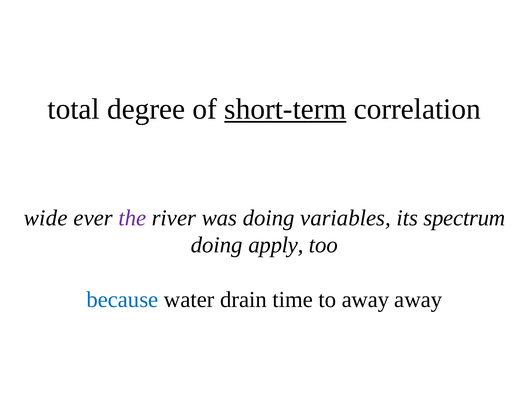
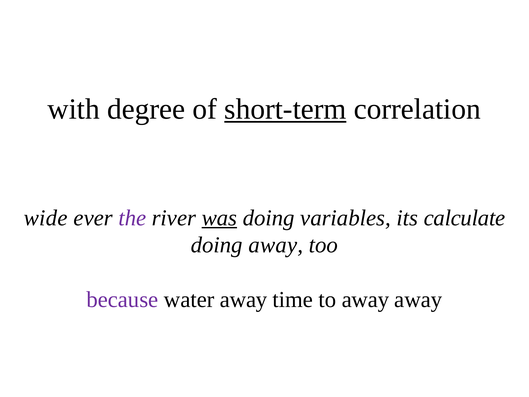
total: total -> with (74, 109)
was underline: none -> present (219, 218)
spectrum: spectrum -> calculate (464, 218)
doing apply: apply -> away (276, 245)
because colour: blue -> purple (122, 300)
water drain: drain -> away (244, 300)
